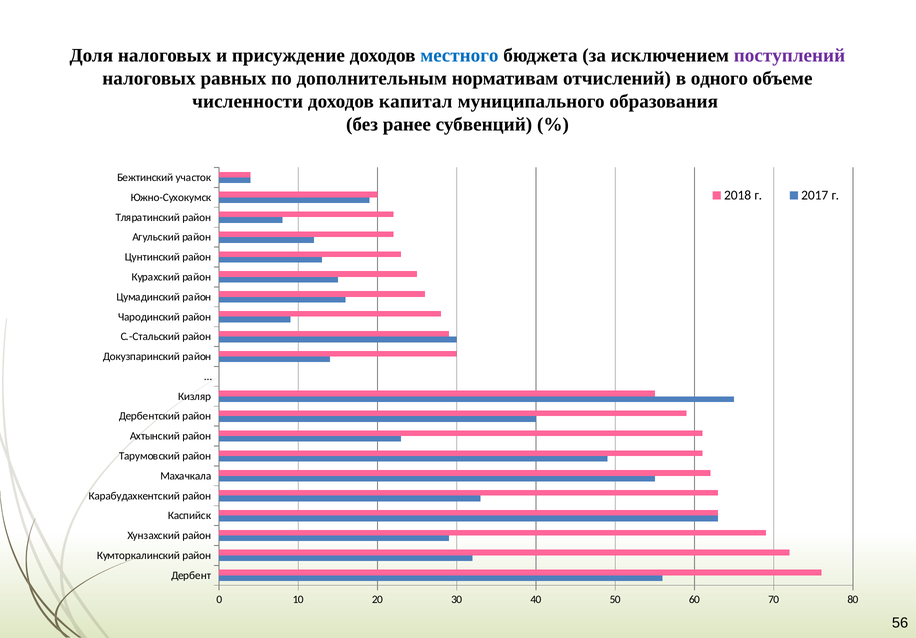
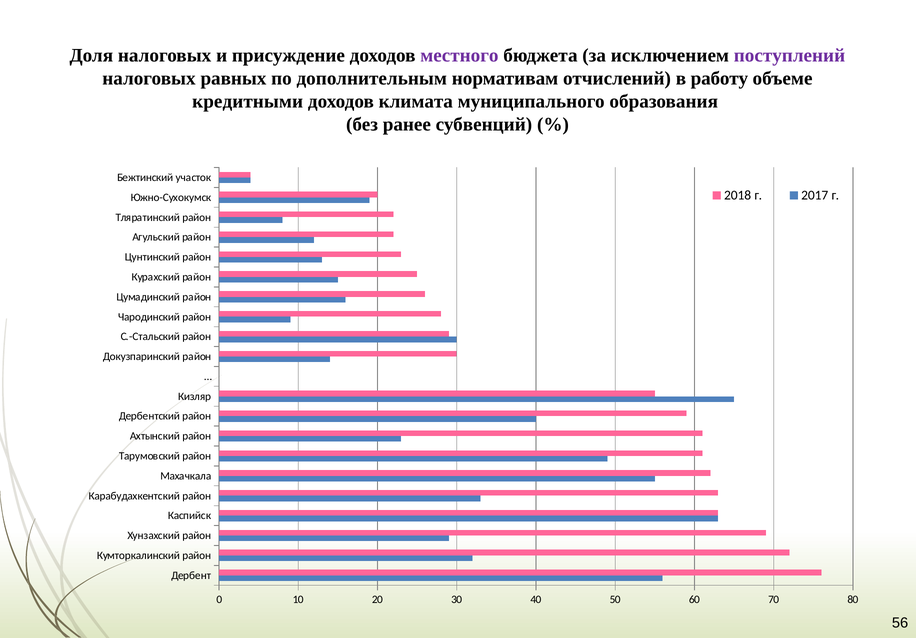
местного colour: blue -> purple (459, 55)
одного: одного -> работу (719, 78)
численности: численности -> кредитными (248, 101)
капитал: капитал -> климата (416, 101)
